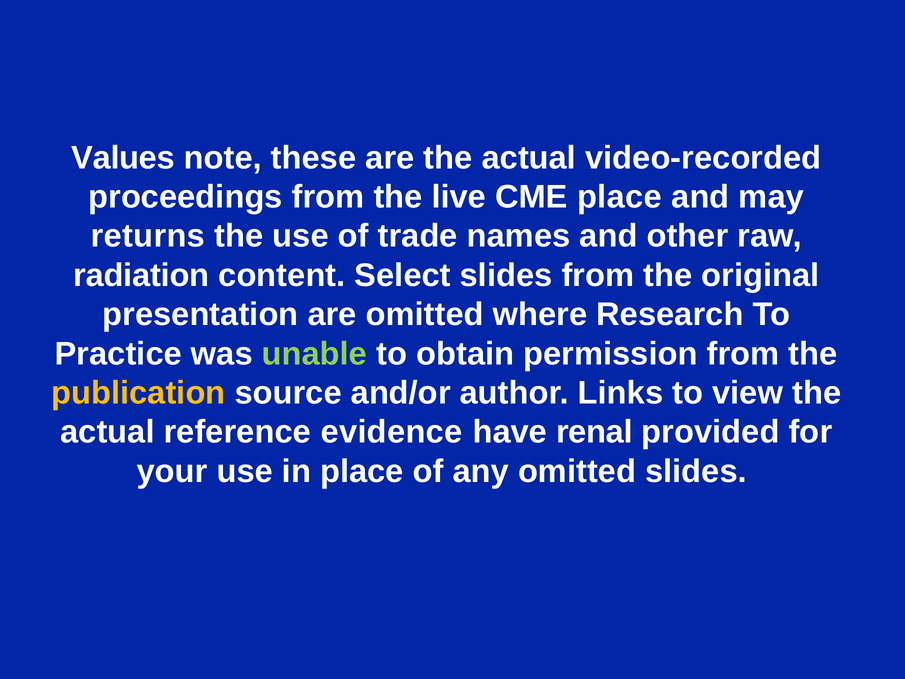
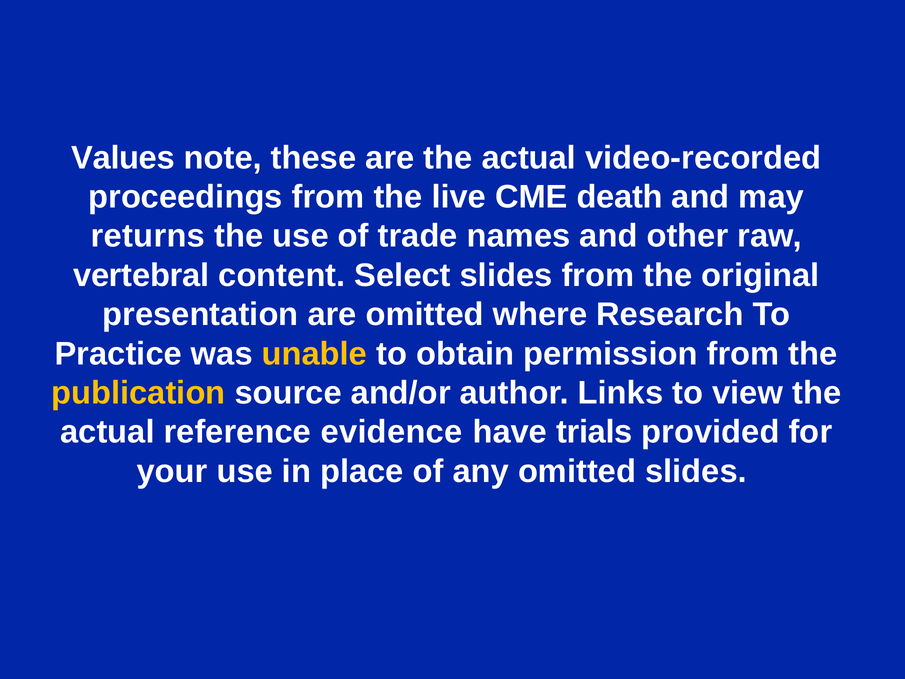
CME place: place -> death (620, 197)
radiation: radiation -> vertebral (141, 275)
unable colour: light green -> yellow (314, 354)
renal: renal -> trials (594, 432)
